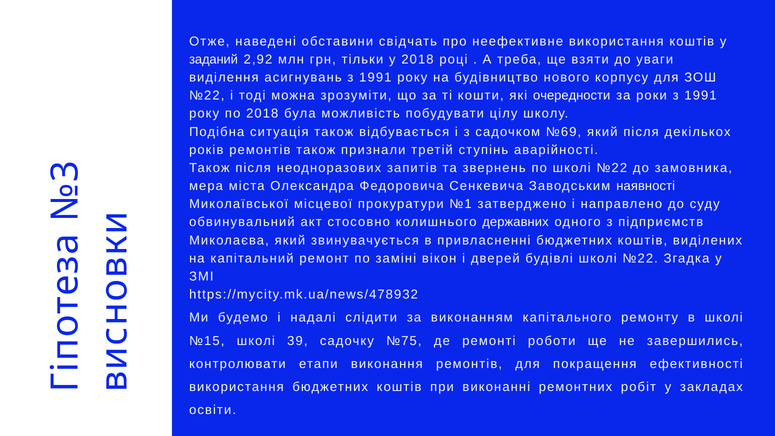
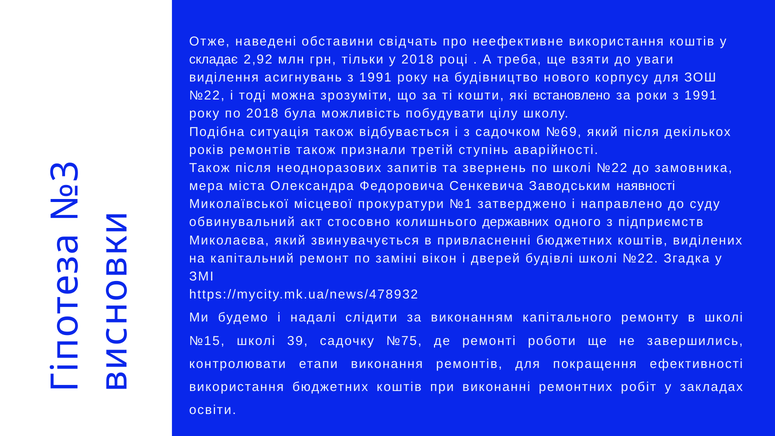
заданий: заданий -> складає (213, 59)
очередности: очередности -> встановлено (572, 96)
